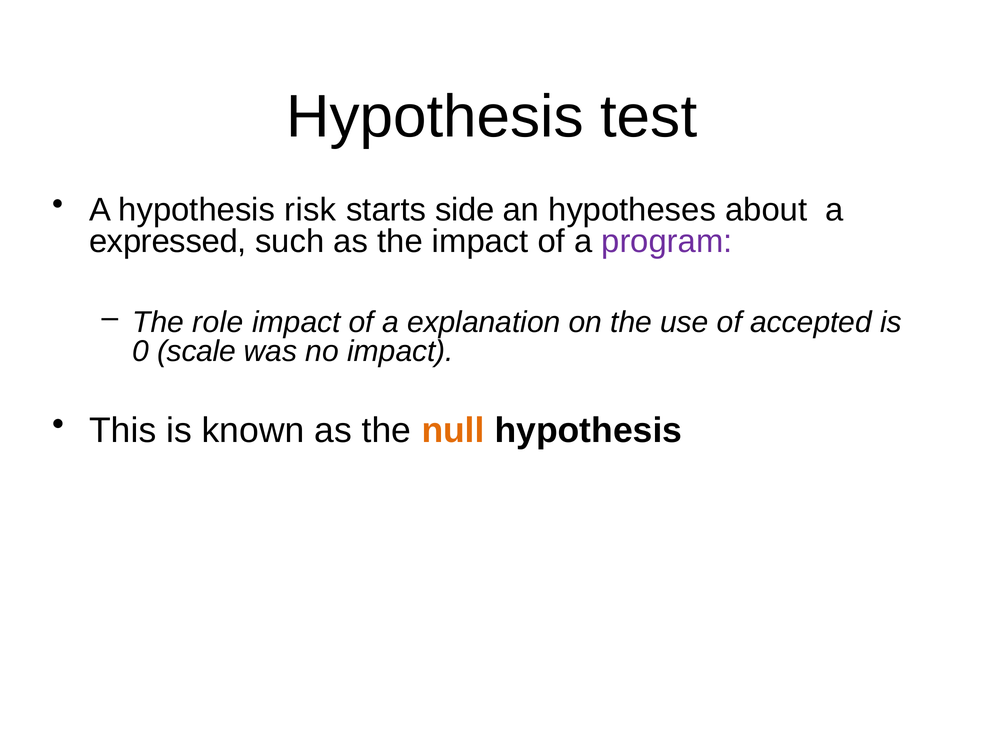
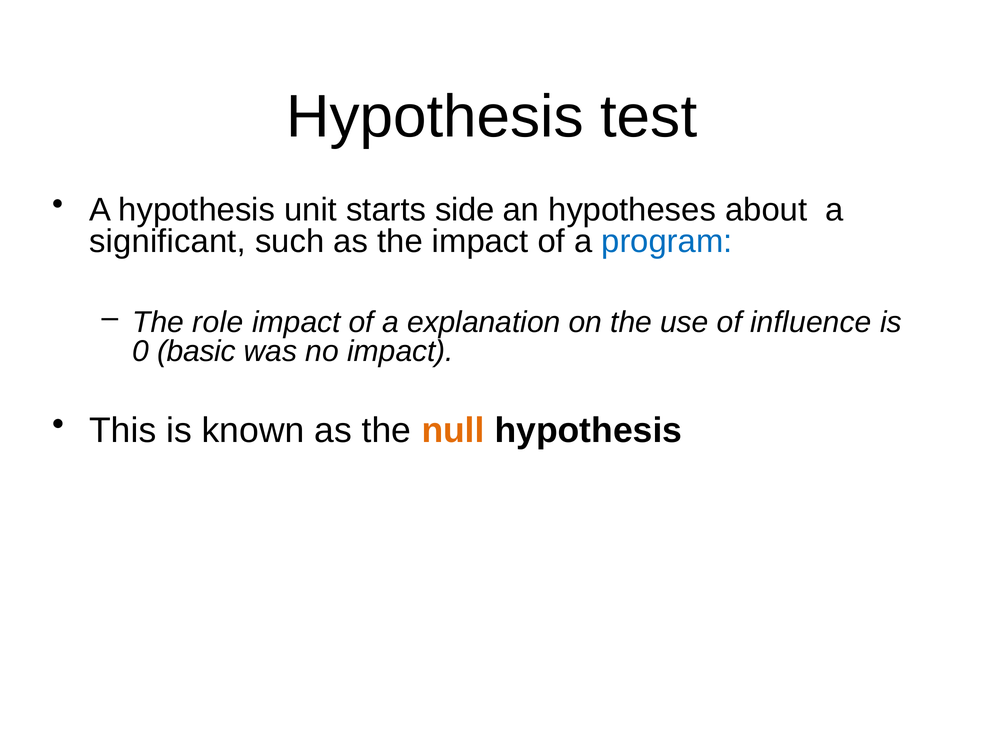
risk: risk -> unit (311, 210)
expressed: expressed -> significant (168, 242)
program colour: purple -> blue (667, 242)
accepted: accepted -> influence (811, 322)
scale: scale -> basic (197, 351)
